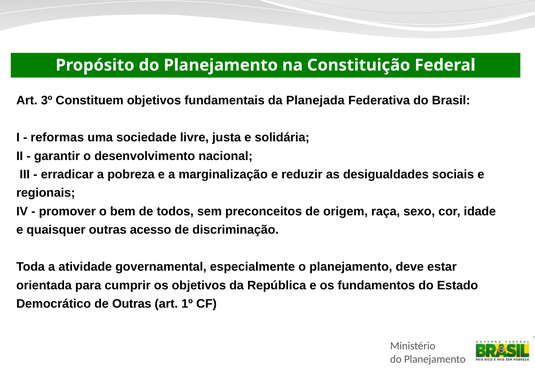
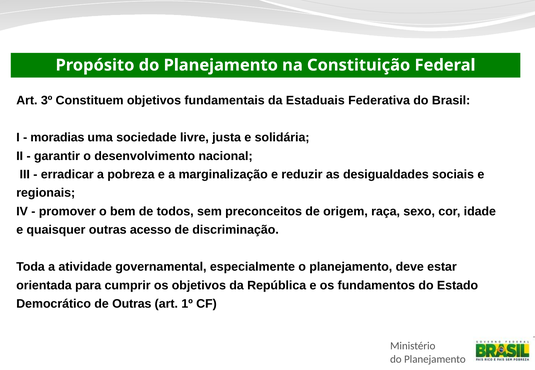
Planejada: Planejada -> Estaduais (315, 101)
reformas: reformas -> moradias (57, 138)
